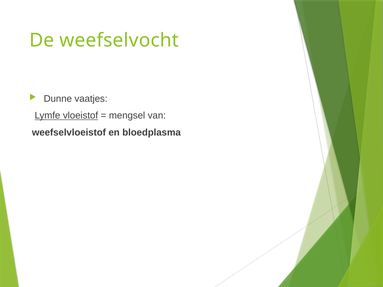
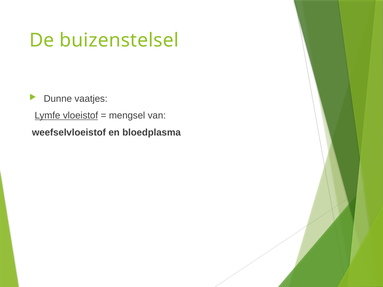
weefselvocht: weefselvocht -> buizenstelsel (119, 40)
